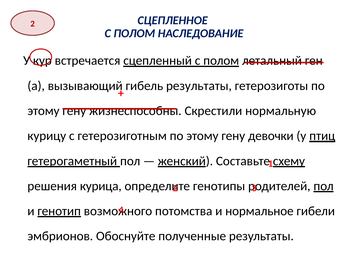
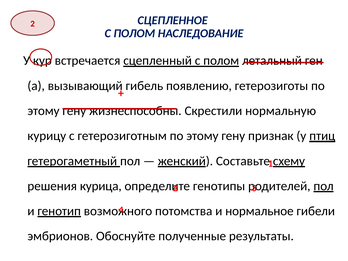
гибель результаты: результаты -> появлению (199, 86)
девочки: девочки -> признак (271, 136)
